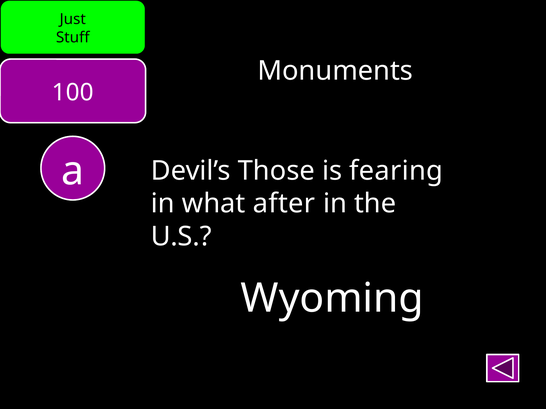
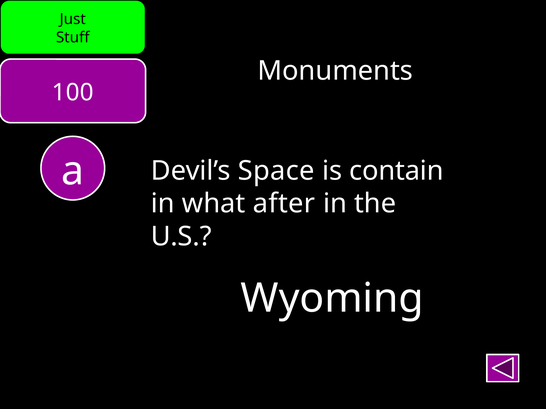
Those: Those -> Space (276, 171)
fearing: fearing -> contain (396, 171)
